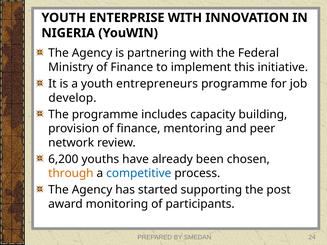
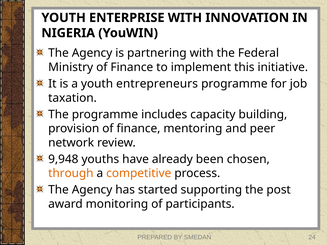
develop: develop -> taxation (73, 98)
6,200: 6,200 -> 9,948 (63, 159)
competitive colour: blue -> orange (139, 174)
